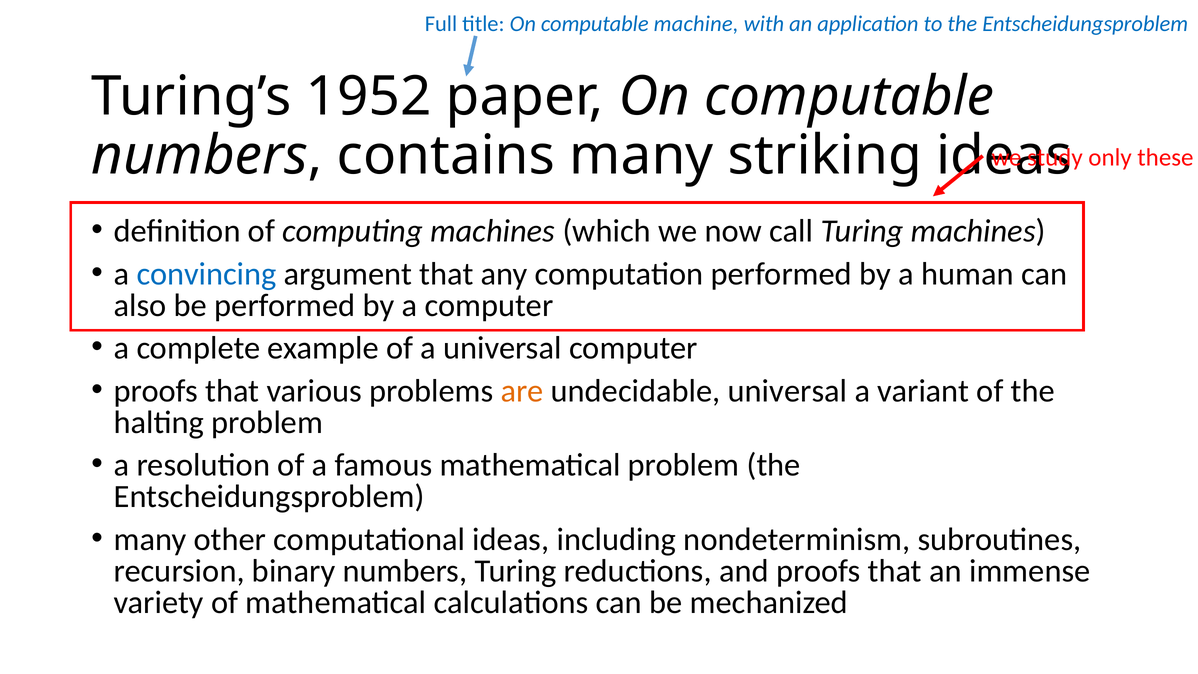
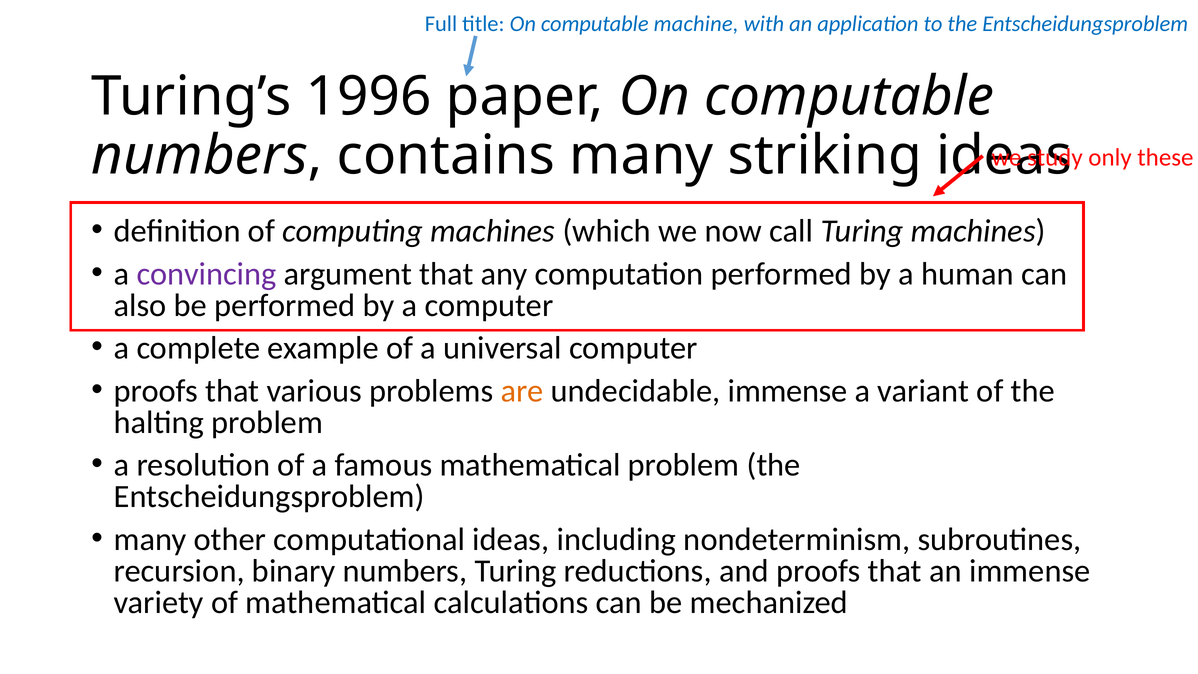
1952: 1952 -> 1996 (369, 96)
convincing colour: blue -> purple (206, 274)
undecidable universal: universal -> immense (788, 391)
